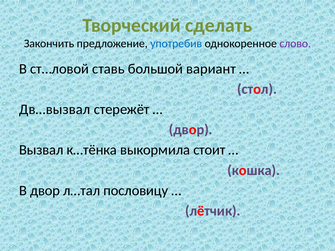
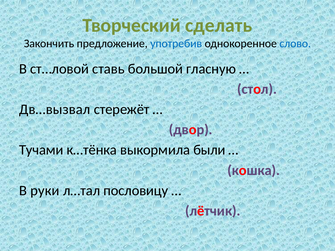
слово colour: purple -> blue (295, 44)
вариант: вариант -> гласную (211, 69)
Вызвал: Вызвал -> Тучами (41, 150)
стоит: стоит -> были (209, 150)
В двор: двор -> руки (45, 191)
